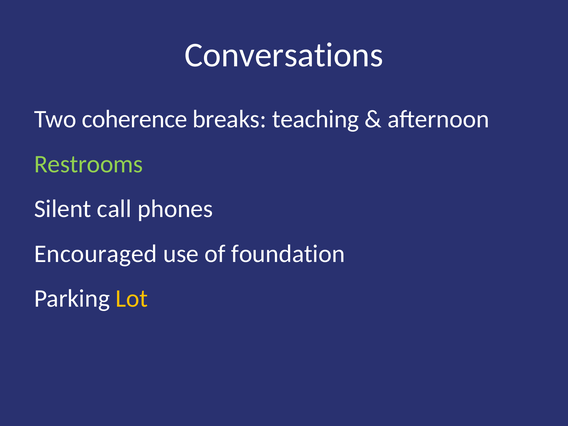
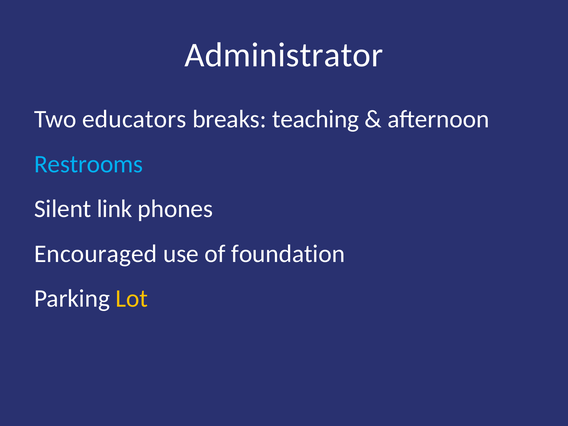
Conversations: Conversations -> Administrator (284, 55)
coherence: coherence -> educators (134, 119)
Restrooms colour: light green -> light blue (89, 164)
call: call -> link (115, 209)
